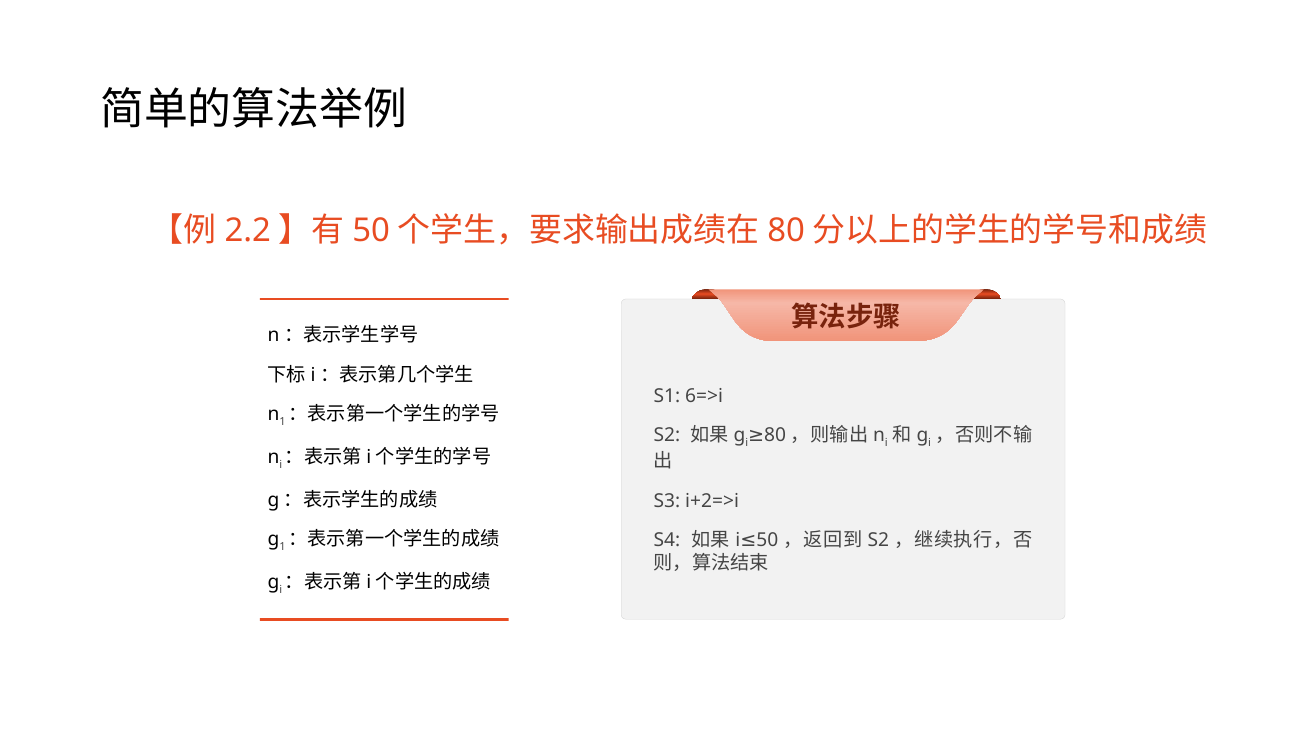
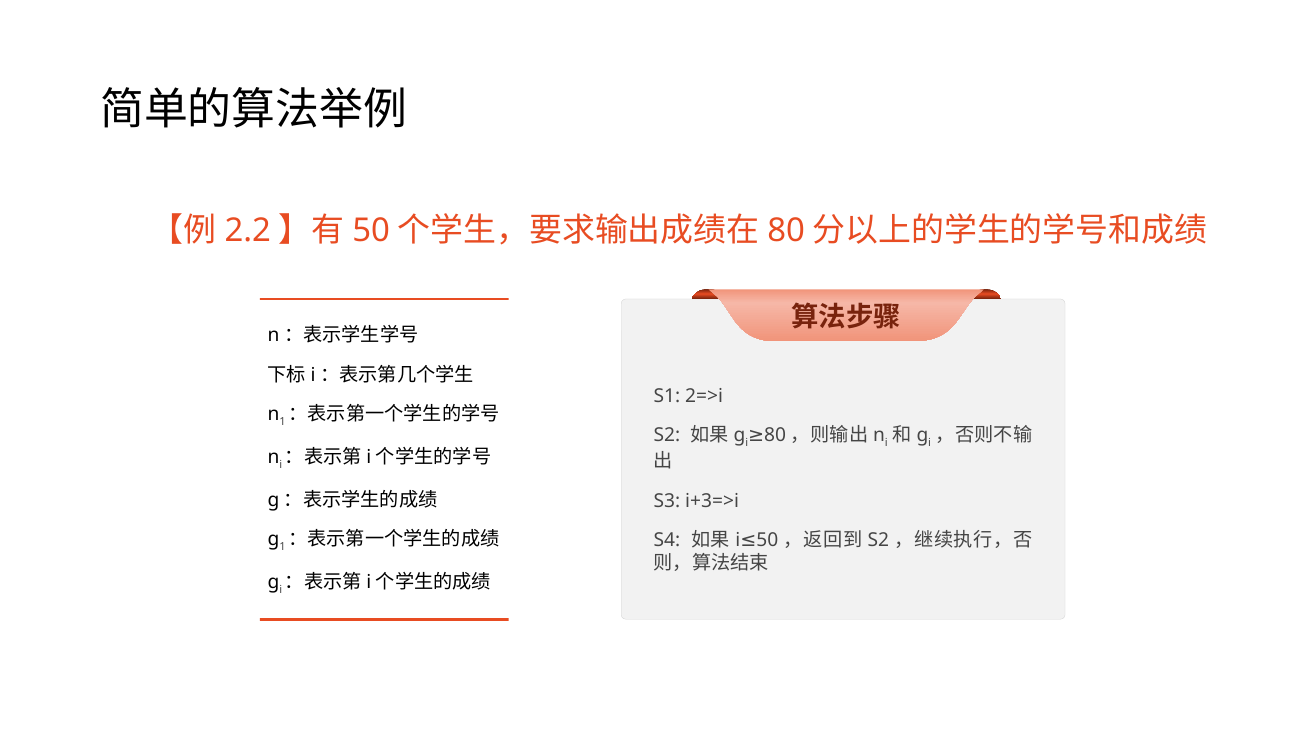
6=>i: 6=>i -> 2=>i (704, 396)
i+2=>i: i+2=>i -> i+3=>i (712, 502)
